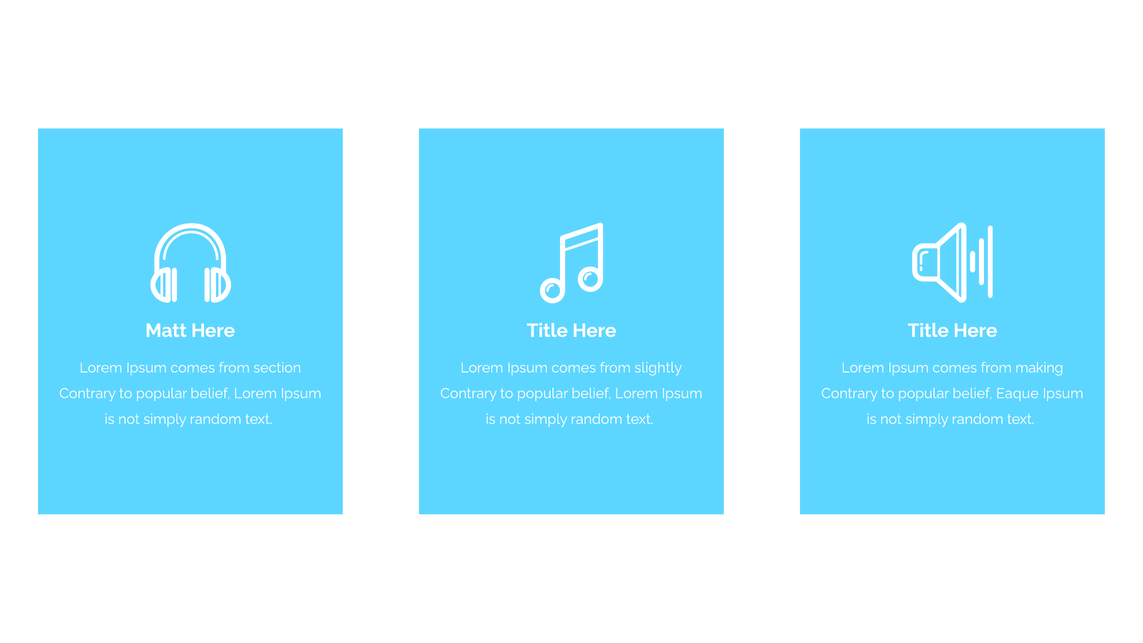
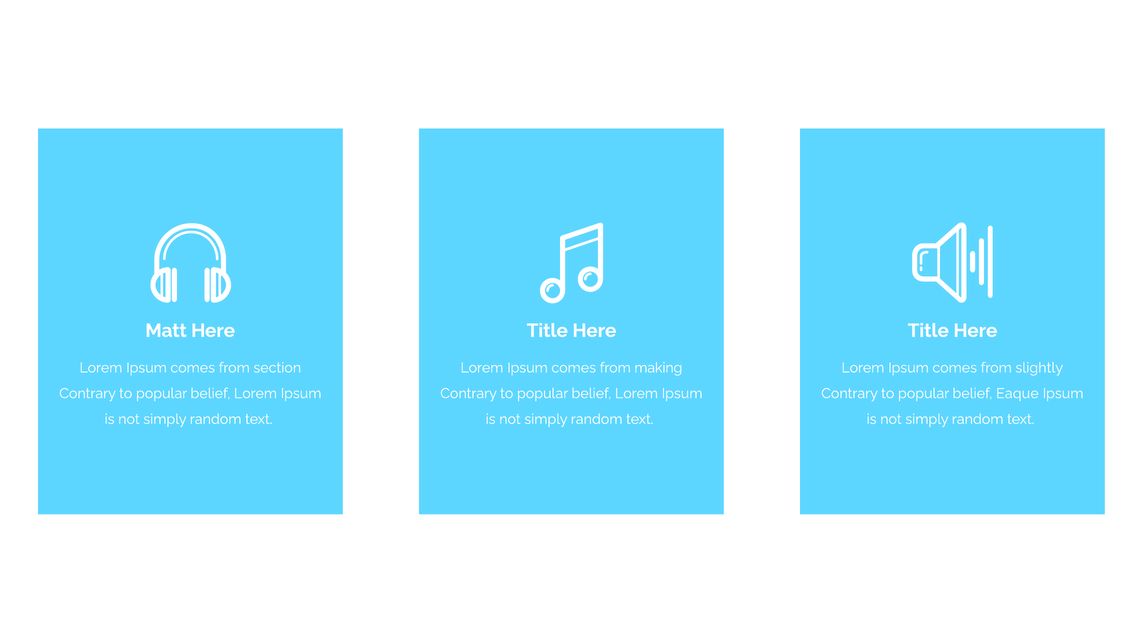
slightly: slightly -> making (658, 368)
making: making -> slightly (1039, 368)
